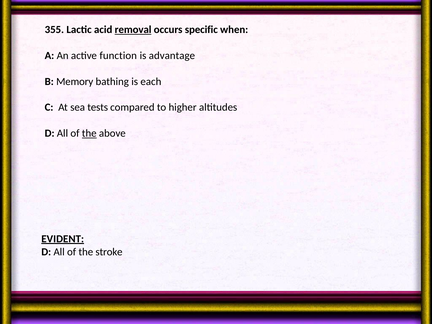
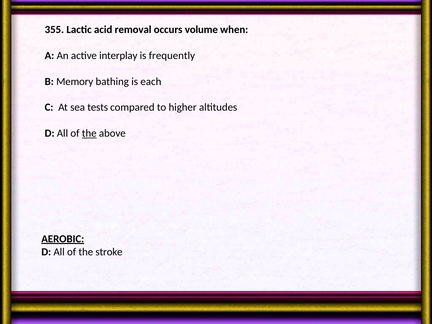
removal underline: present -> none (133, 30)
specific: specific -> volume (201, 30)
function: function -> interplay (118, 56)
advantage: advantage -> frequently (172, 56)
EVIDENT: EVIDENT -> AEROBIC (63, 239)
